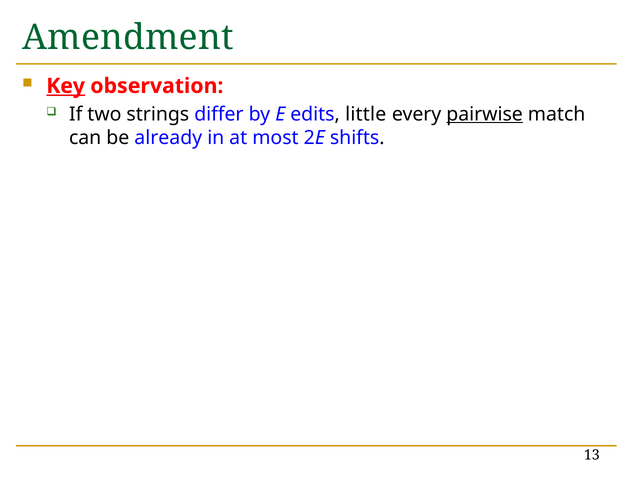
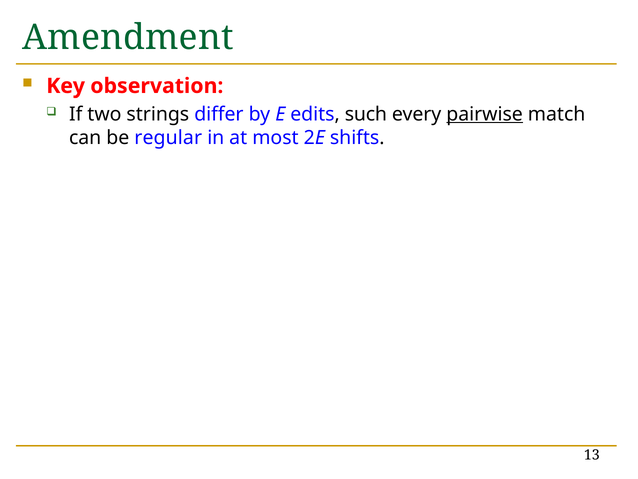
Key underline: present -> none (66, 86)
little: little -> such (366, 114)
already: already -> regular (168, 137)
